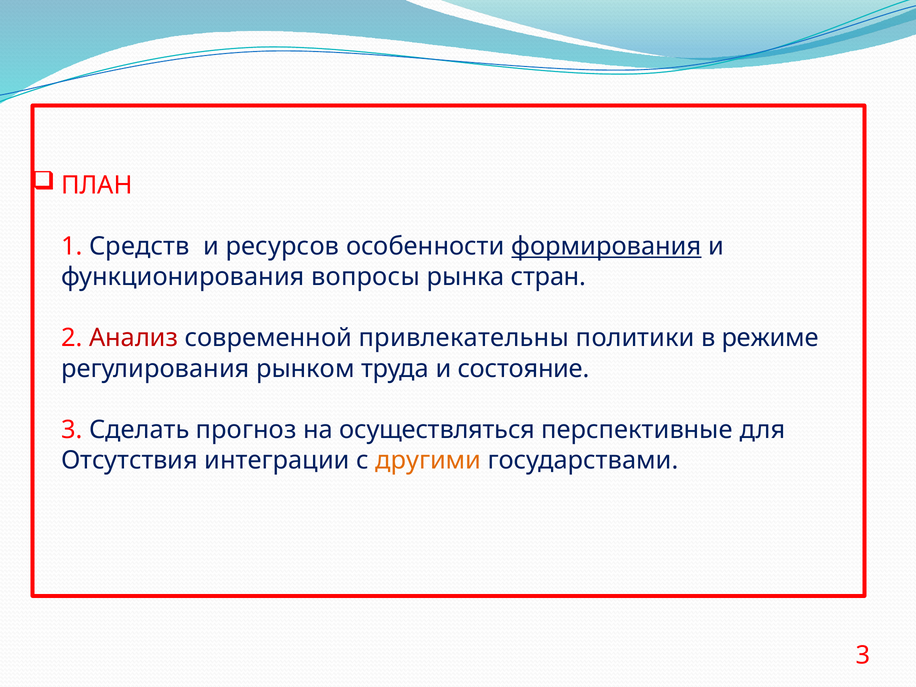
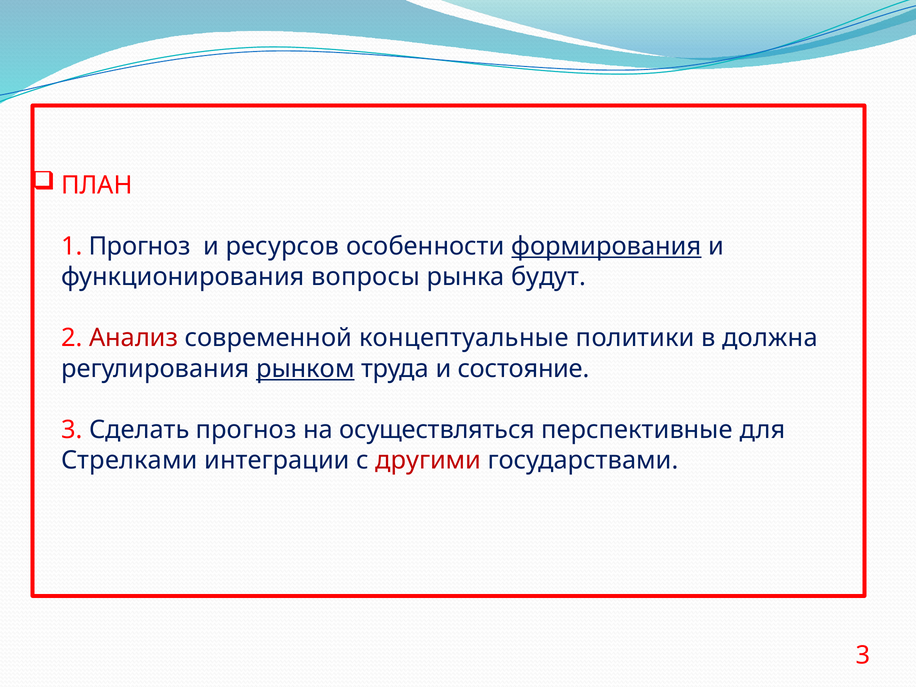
1 Средств: Средств -> Прогноз (140, 246)
стран: стран -> будут (548, 277)
привлекательны: привлекательны -> концептуальные (464, 338)
режиме: режиме -> должна (770, 338)
рынком underline: none -> present (305, 369)
Отсутствия: Отсутствия -> Стрелками (129, 460)
другими colour: orange -> red (428, 460)
